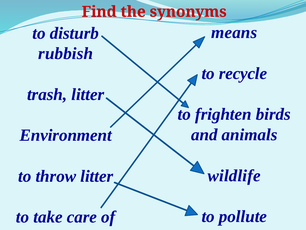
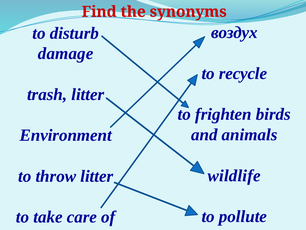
means: means -> воздух (234, 33)
rubbish: rubbish -> damage (66, 53)
